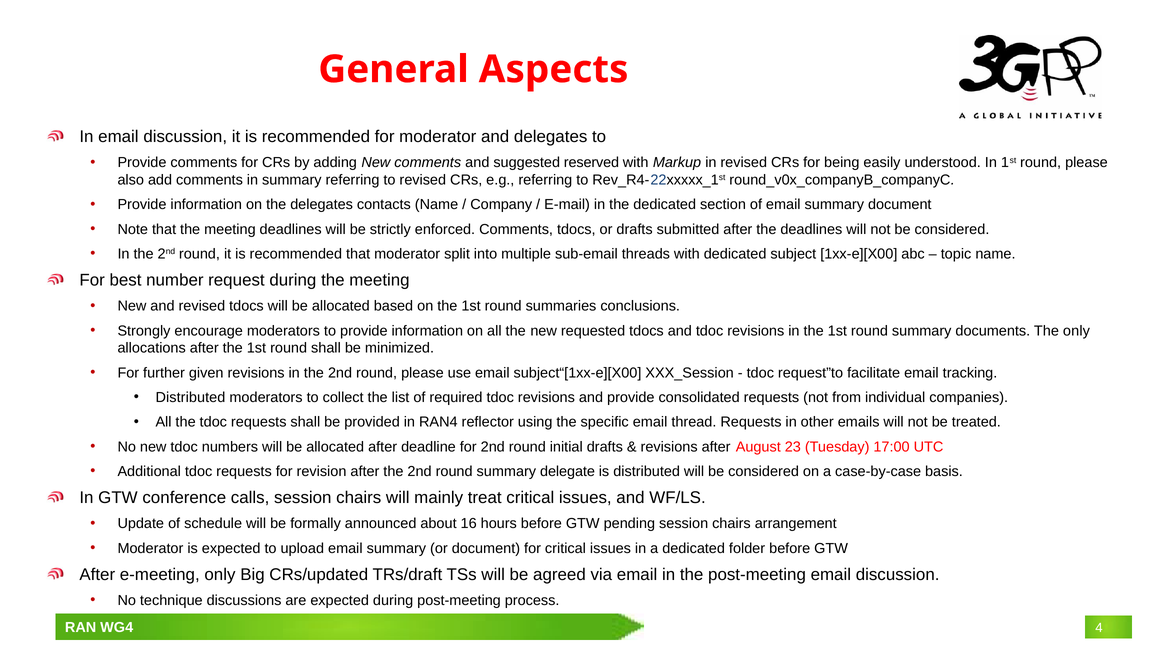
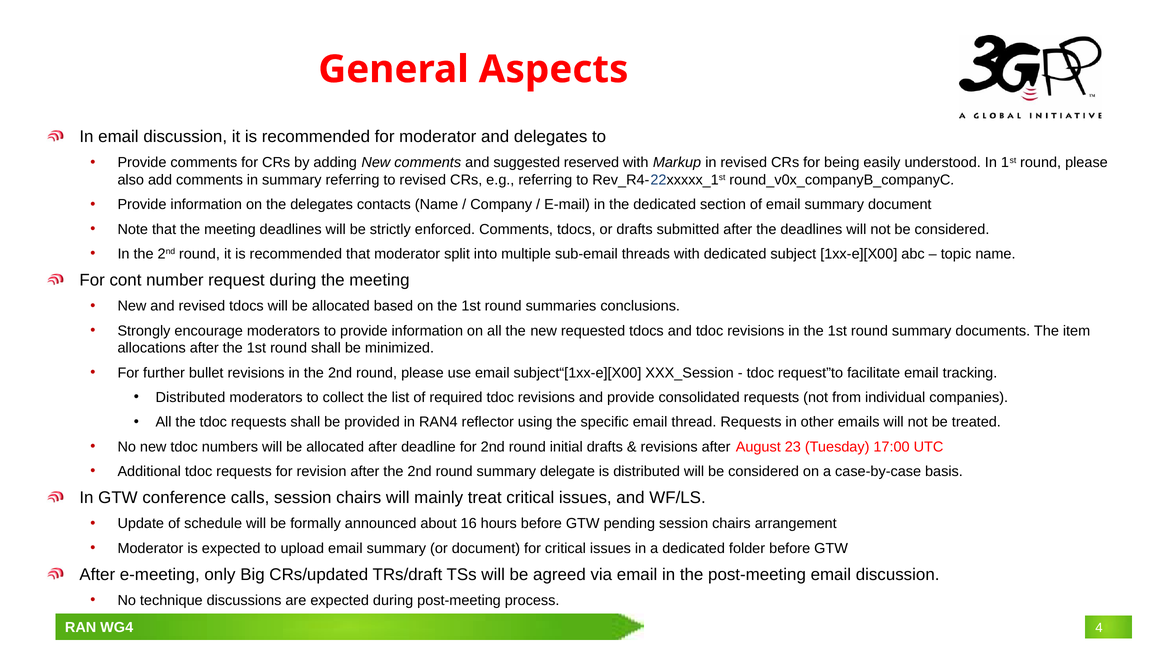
best: best -> cont (125, 280)
The only: only -> item (1077, 331)
given: given -> bullet (206, 373)
